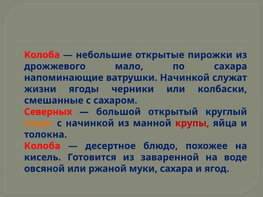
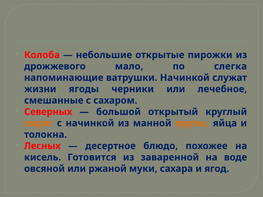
по сахара: сахара -> слегка (230, 66)
колбаски: колбаски -> лечебное (222, 89)
крупы colour: red -> orange (192, 123)
Колоба: Колоба -> Лесных (42, 146)
